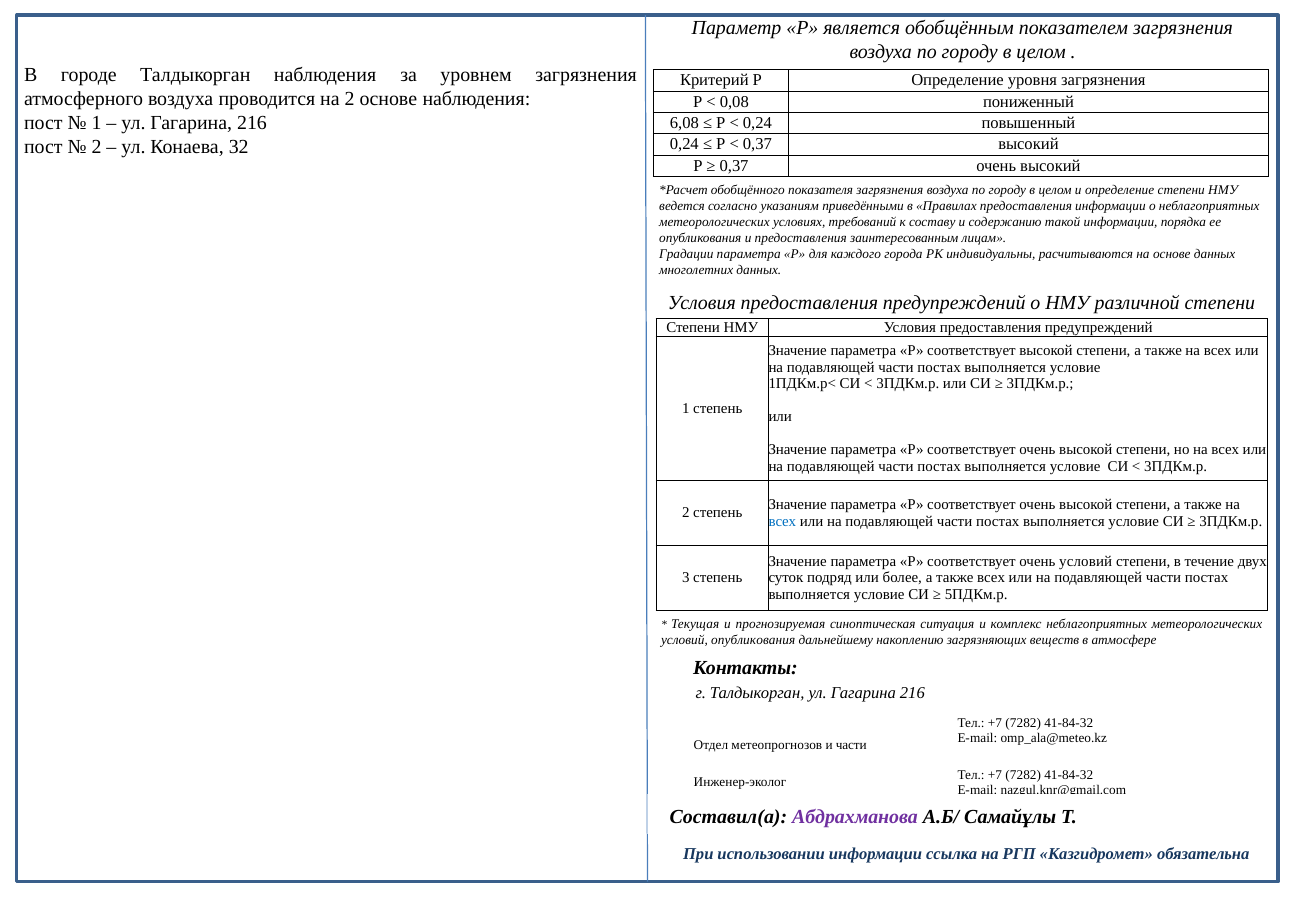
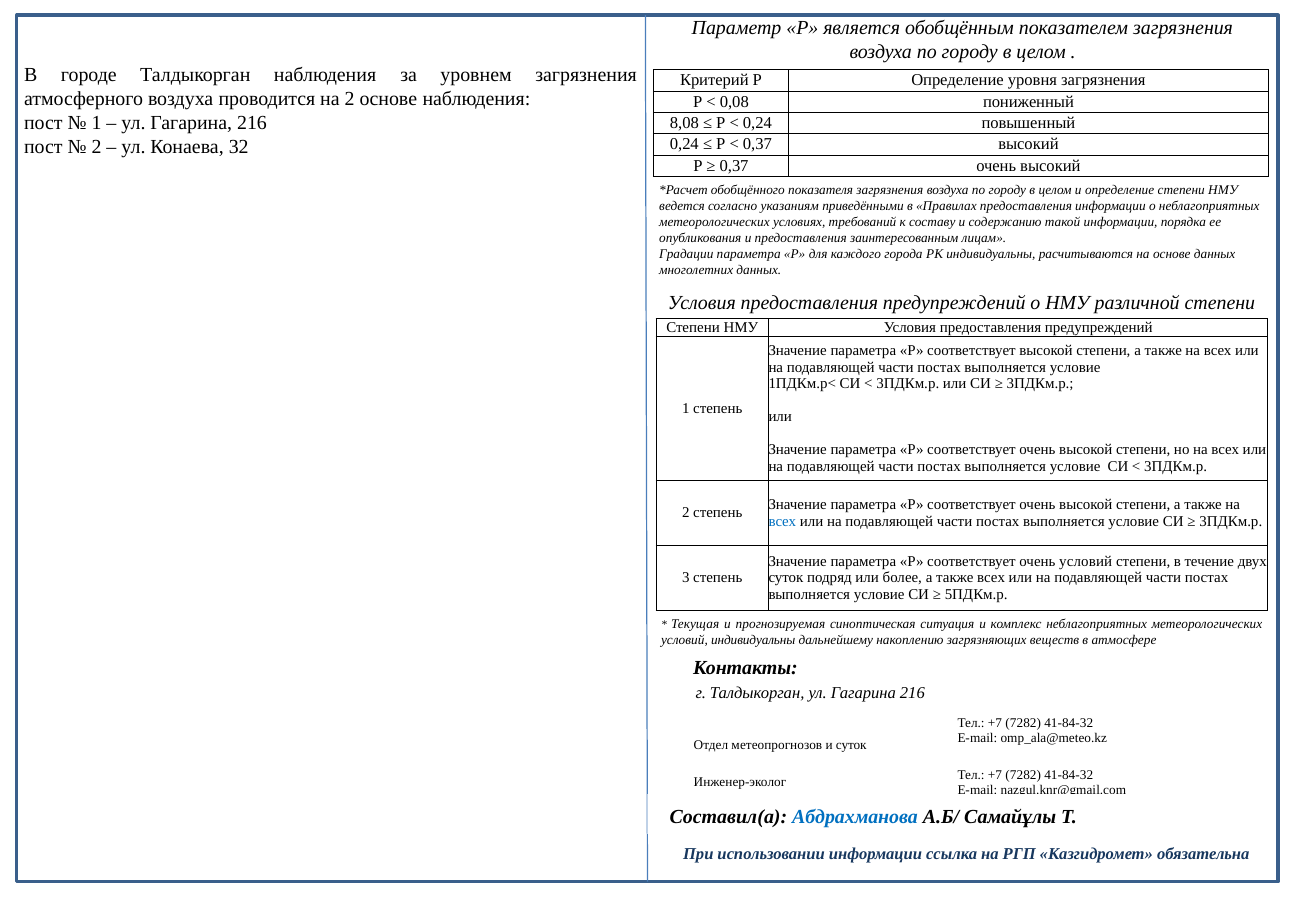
6,08: 6,08 -> 8,08 (684, 123)
условий опубликования: опубликования -> индивидуальны (753, 640)
и части: части -> суток (851, 745)
Абдрахманова colour: purple -> blue (855, 816)
